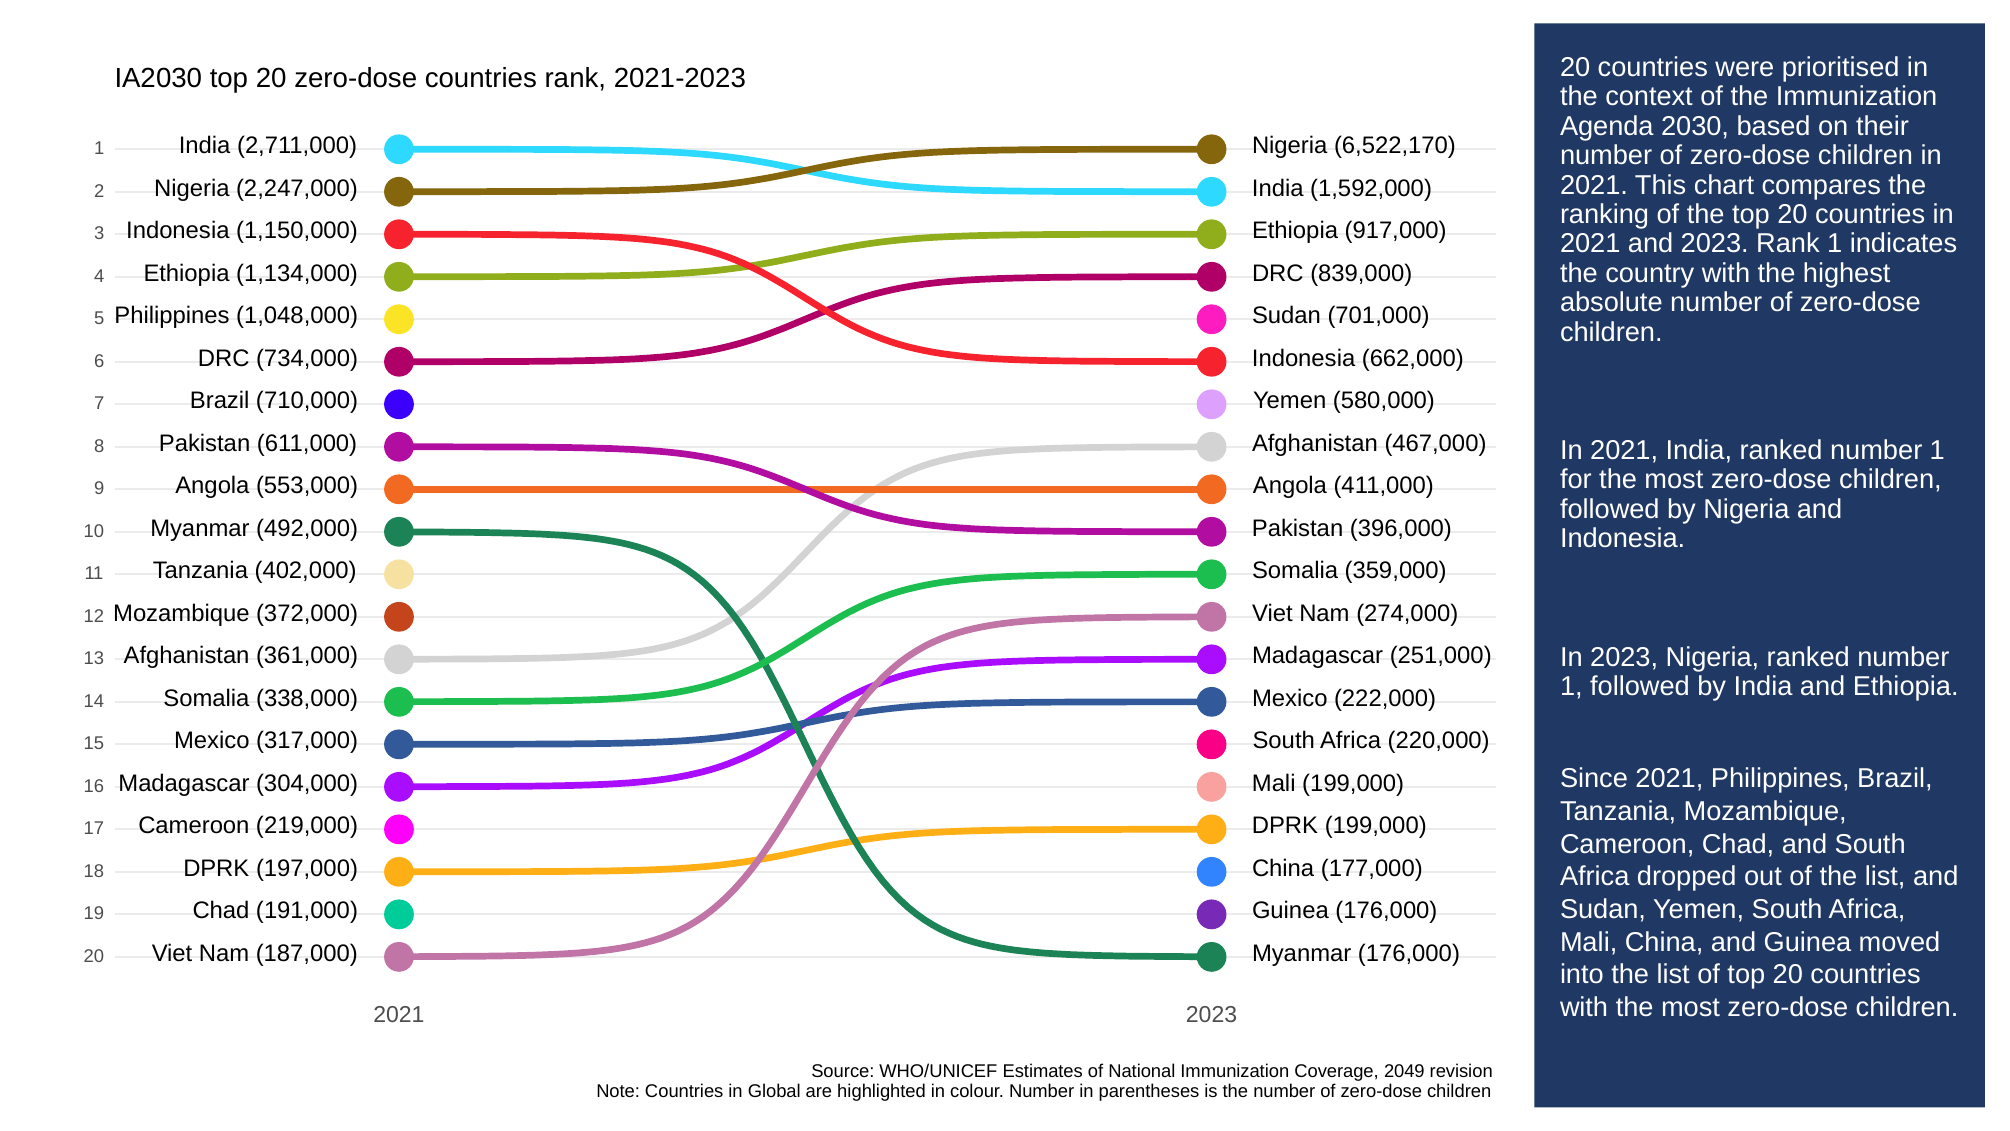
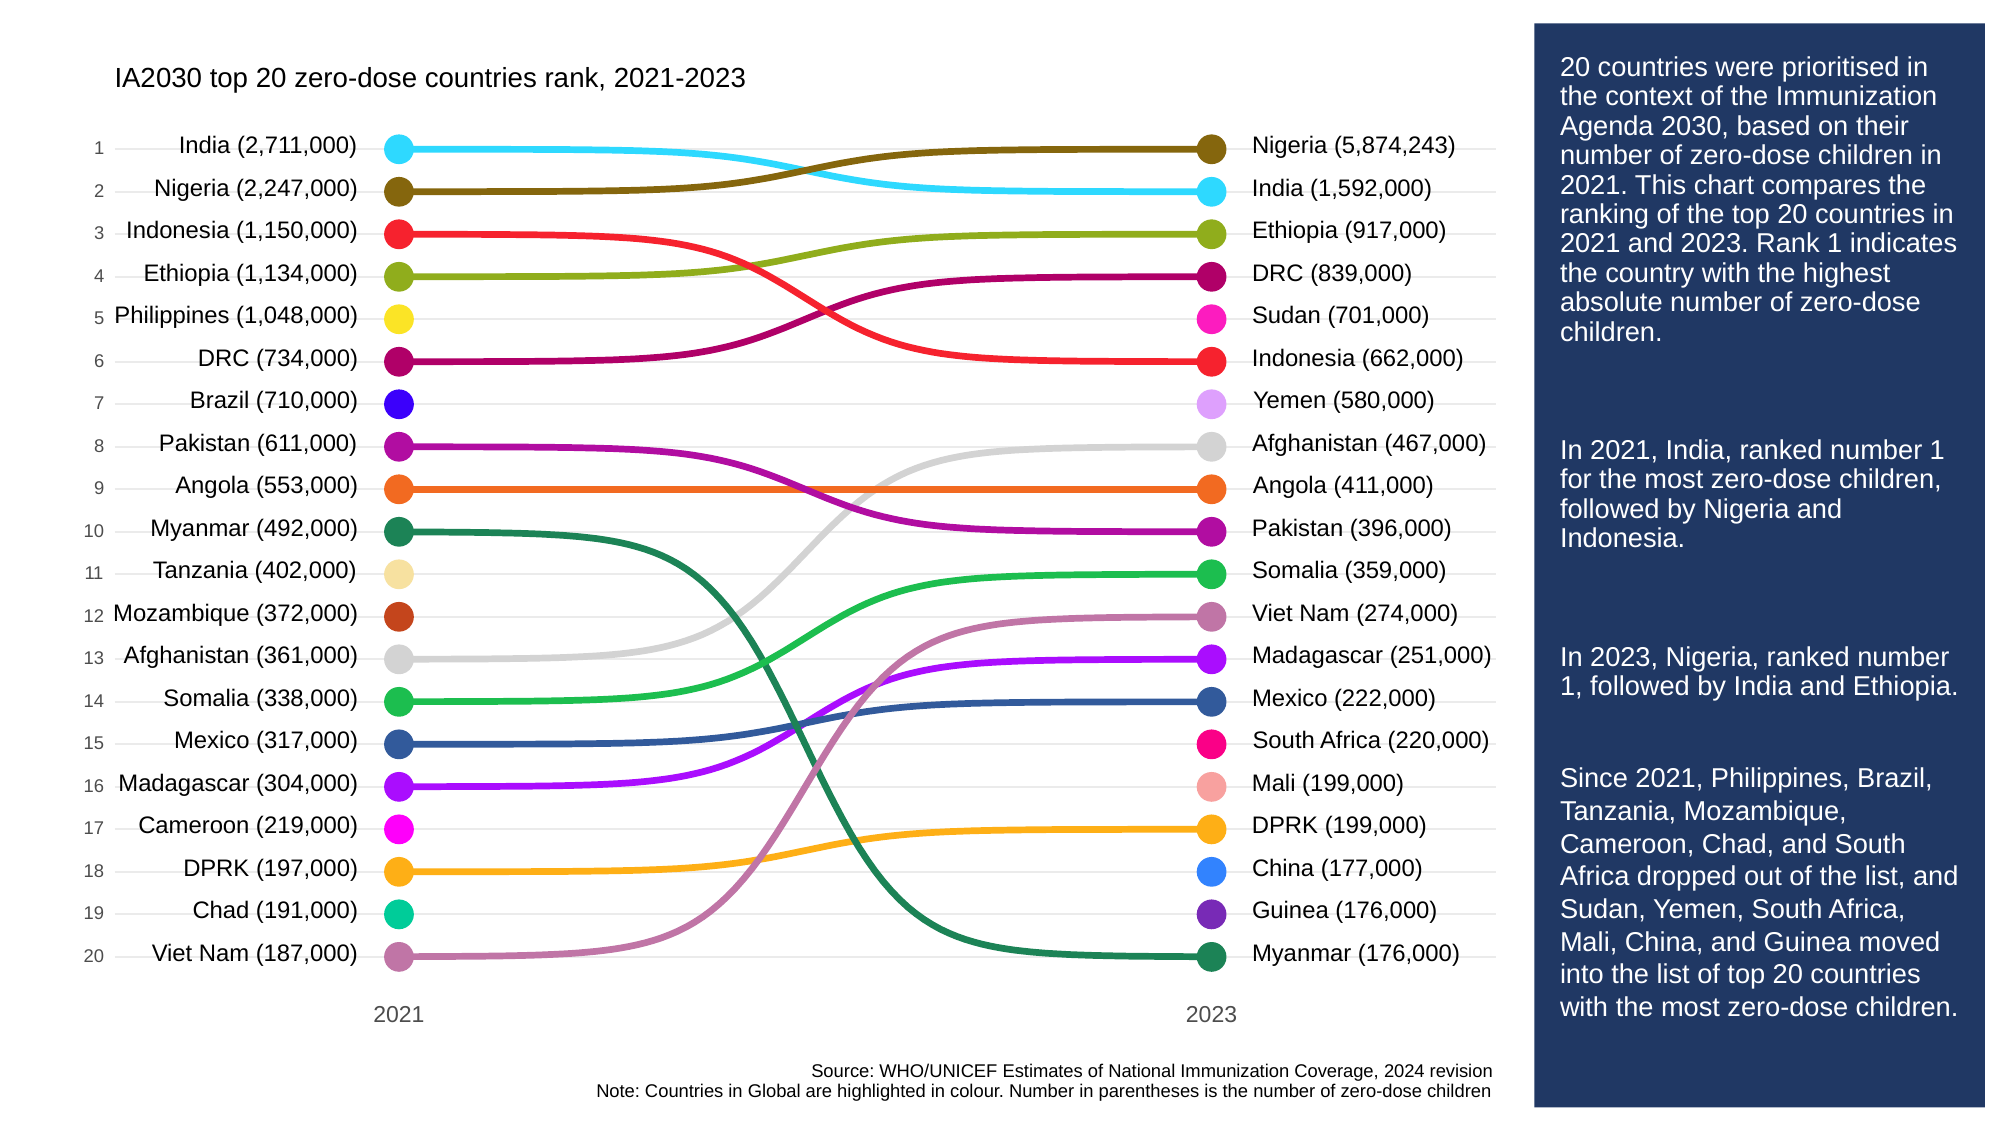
6,522,170: 6,522,170 -> 5,874,243 (1395, 146)
2049: 2049 -> 2024 (1404, 1071)
